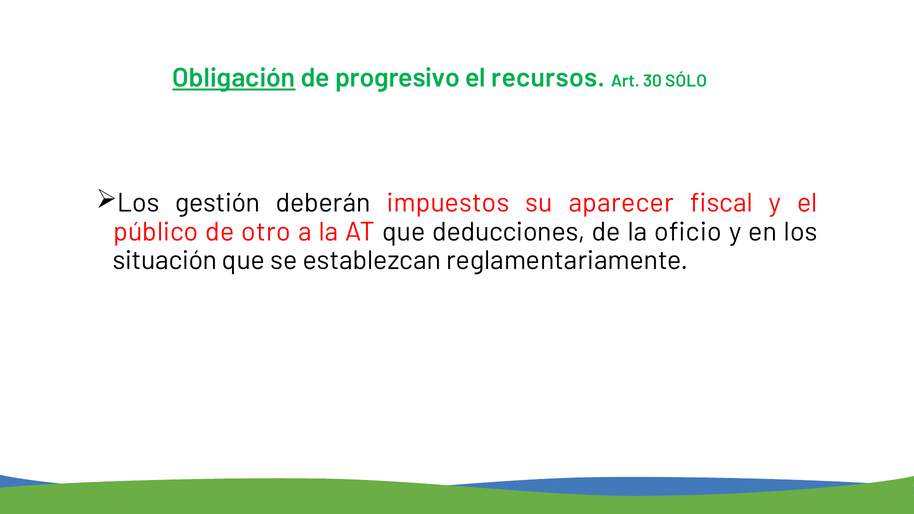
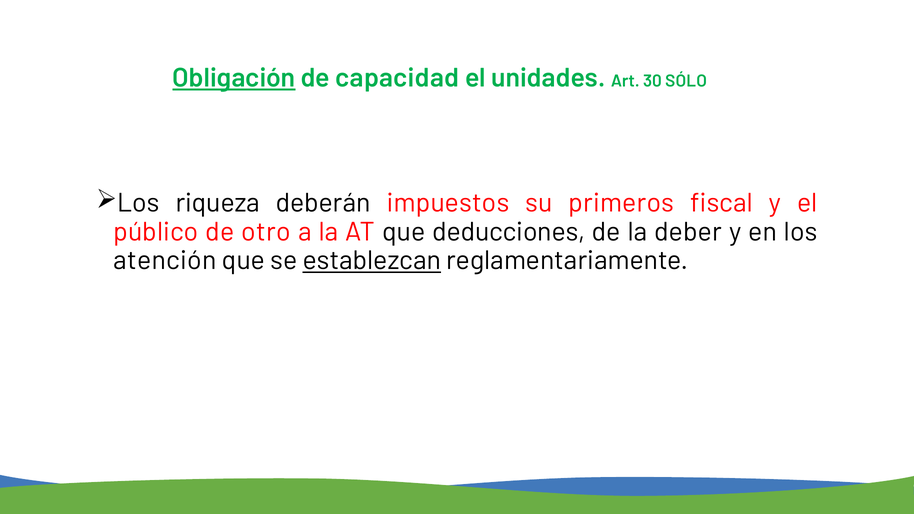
progresivo: progresivo -> capacidad (397, 78)
recursos: recursos -> unidades (548, 78)
gestión: gestión -> riqueza (218, 203)
aparecer: aparecer -> primeros (621, 203)
oficio: oficio -> deber (688, 232)
situación: situación -> atención (165, 261)
establezcan underline: none -> present (372, 261)
